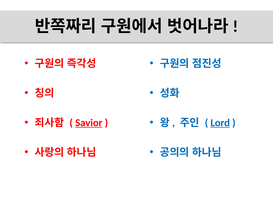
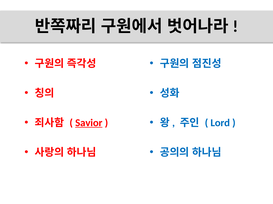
Lord underline: present -> none (220, 123)
